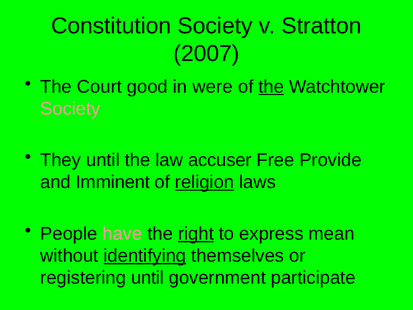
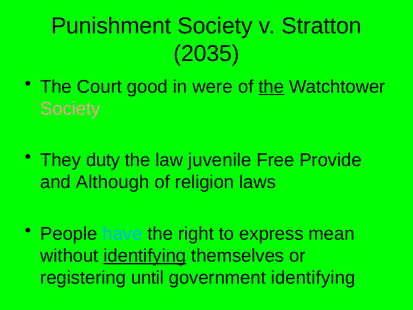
Constitution: Constitution -> Punishment (111, 26)
2007: 2007 -> 2035 (207, 54)
They until: until -> duty (103, 160)
accuser: accuser -> juvenile (220, 160)
Imminent: Imminent -> Although (113, 182)
religion underline: present -> none (205, 182)
have colour: pink -> light blue (122, 234)
right underline: present -> none (196, 234)
government participate: participate -> identifying (313, 278)
